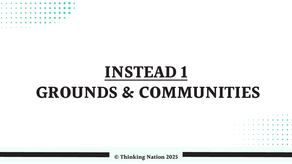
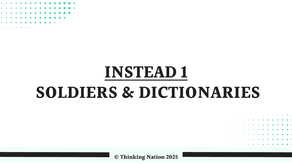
GROUNDS: GROUNDS -> SOLDIERS (77, 93)
COMMUNITIES: COMMUNITIES -> DICTIONARIES (199, 93)
